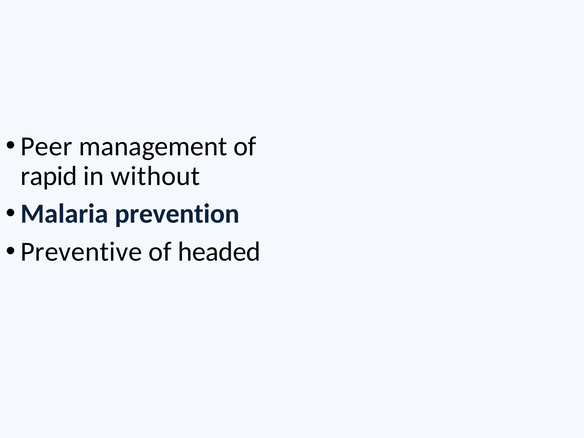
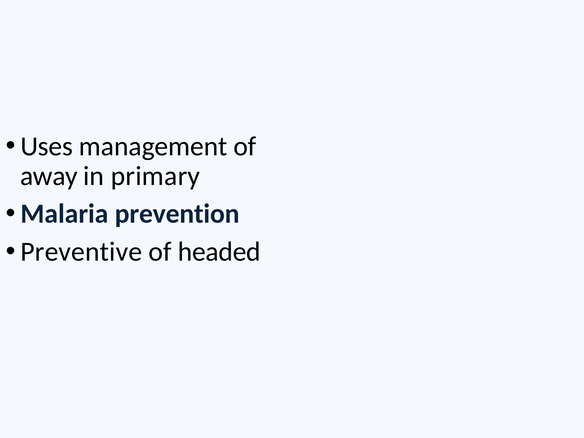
Peer: Peer -> Uses (47, 146)
rapid: rapid -> away (49, 176)
without: without -> primary (155, 176)
